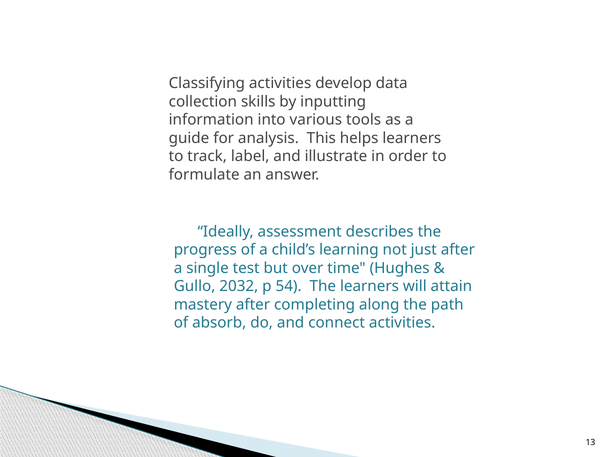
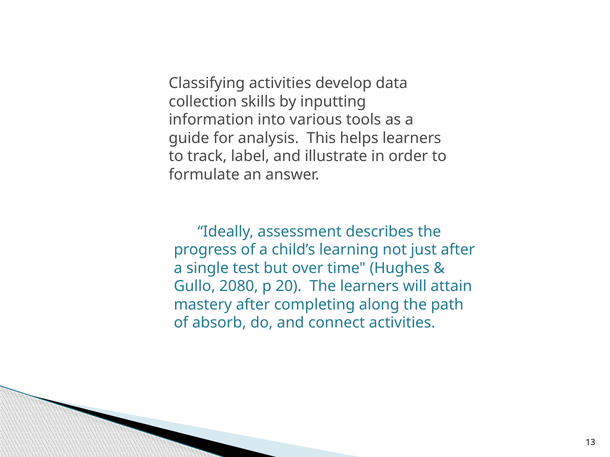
2032: 2032 -> 2080 (239, 287)
54: 54 -> 20 (289, 287)
